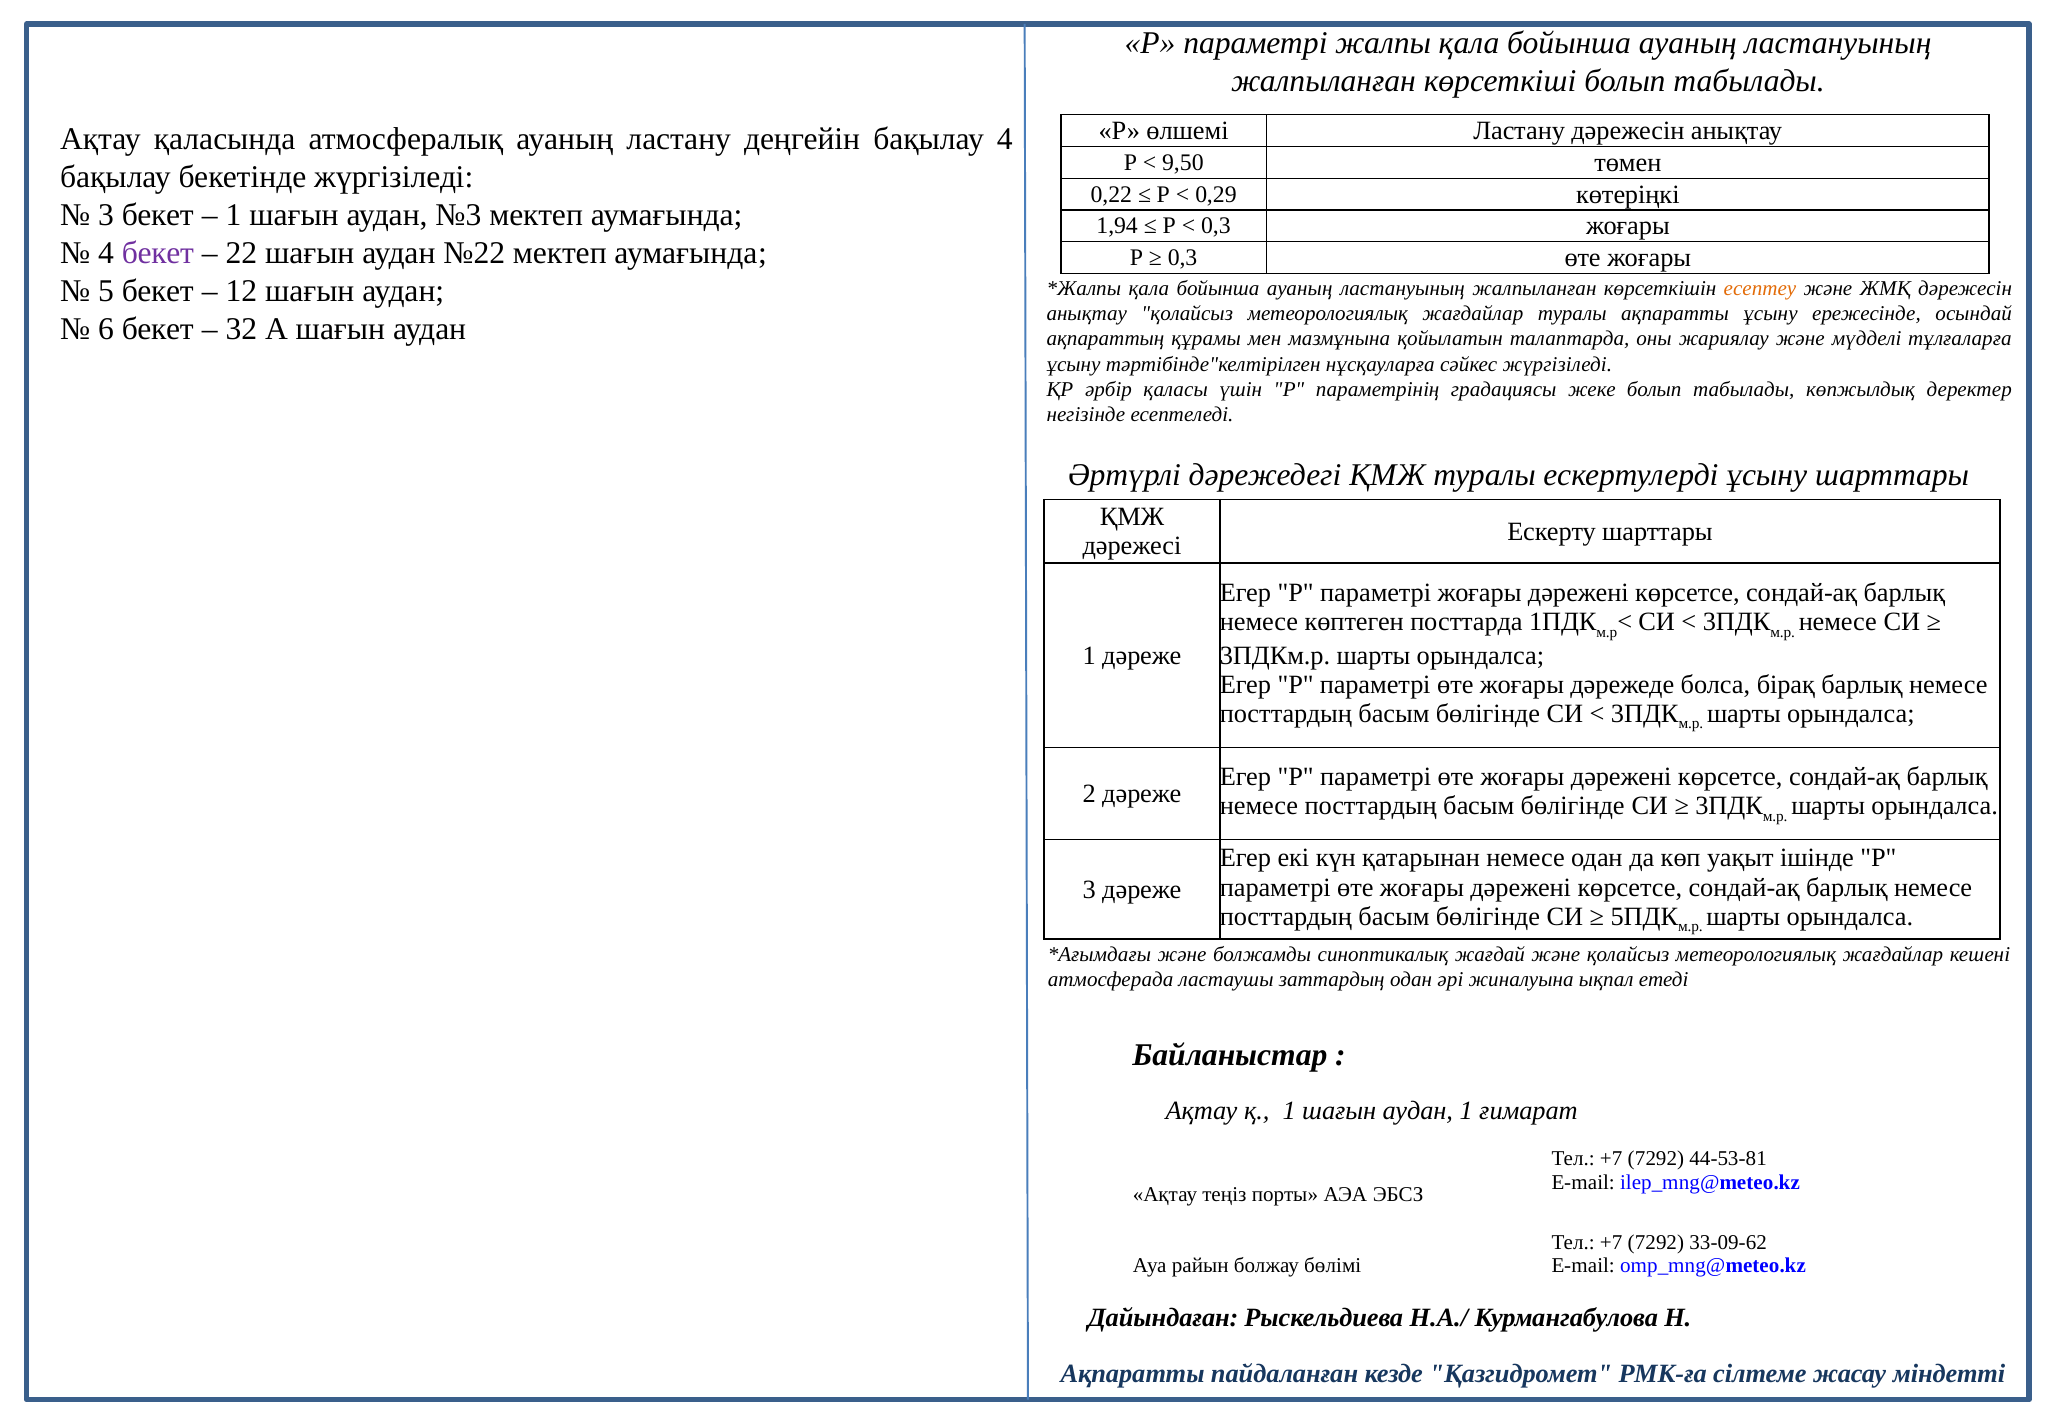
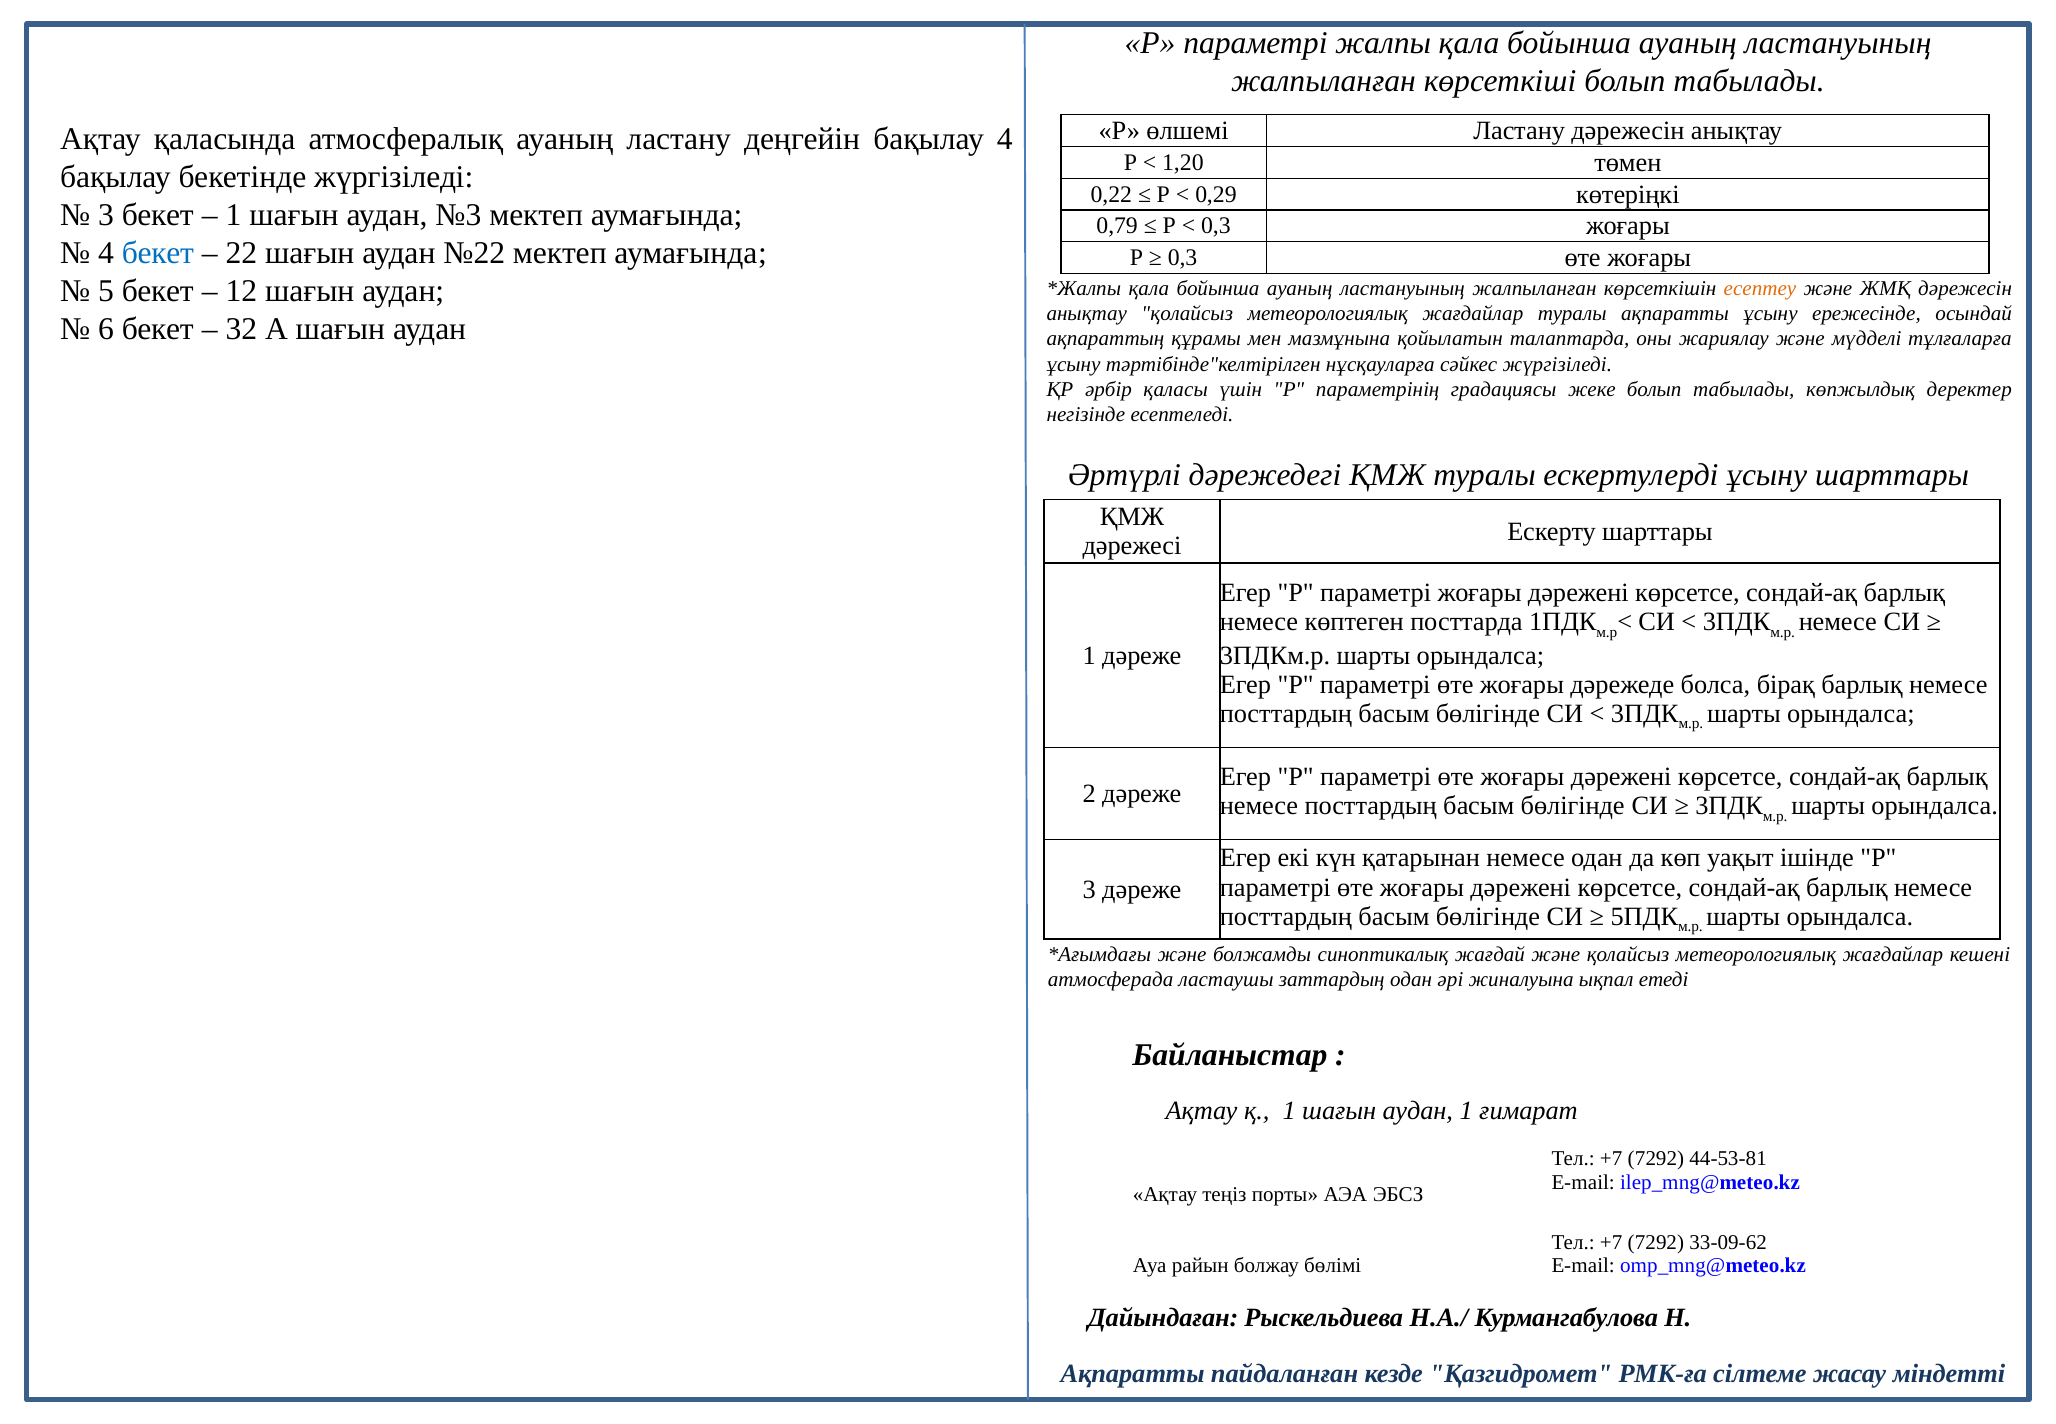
9,50: 9,50 -> 1,20 (1183, 163)
1,94: 1,94 -> 0,79 (1117, 226)
бекет colour: purple -> blue (158, 253)
